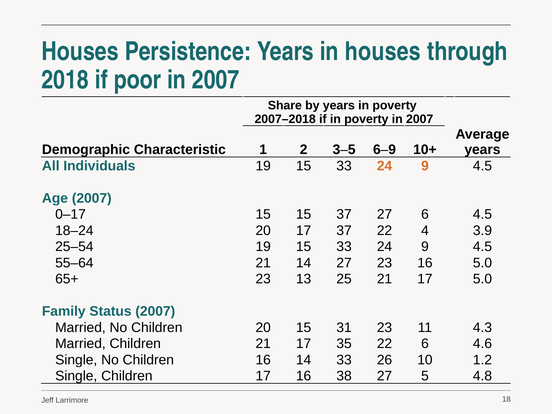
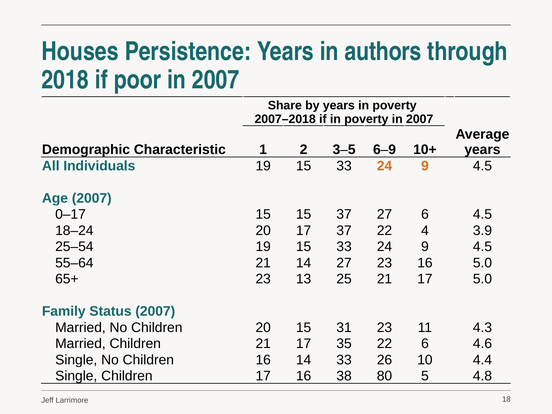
in houses: houses -> authors (383, 52)
1.2: 1.2 -> 4.4 (482, 360)
38 27: 27 -> 80 (385, 376)
